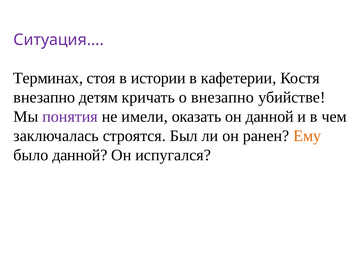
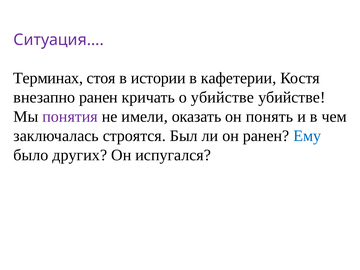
внезапно детям: детям -> ранен (98, 97)
о внезапно: внезапно -> убийстве (223, 97)
он данной: данной -> понять (270, 117)
Ему colour: orange -> blue (307, 136)
было данной: данной -> других (80, 155)
